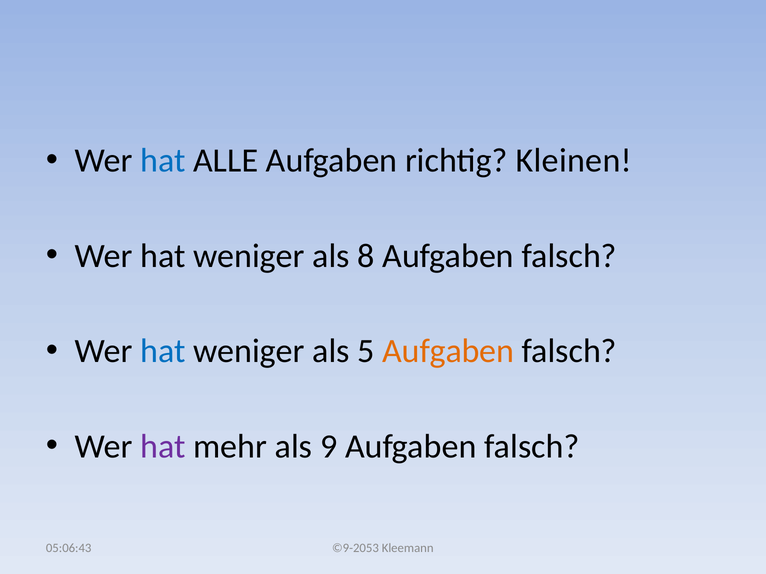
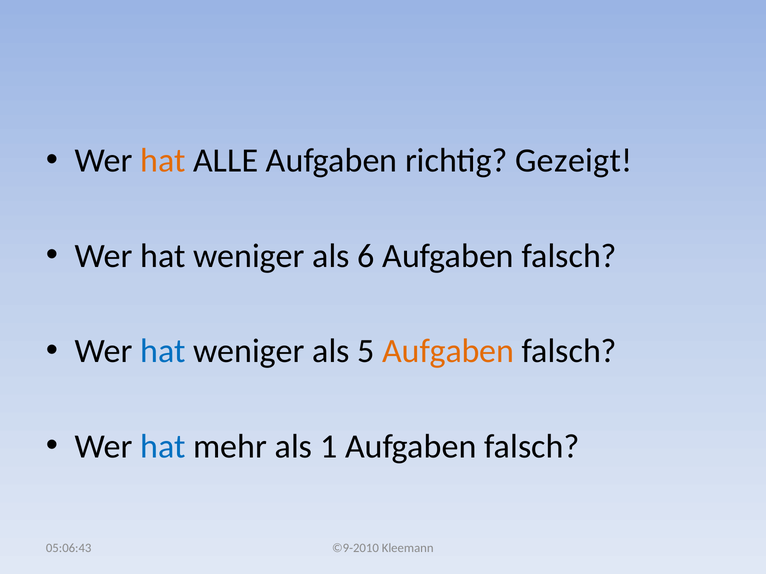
hat colour: blue -> orange (163, 161)
Kleinen: Kleinen -> Gezeigt (574, 161)
8: 8 -> 6 (366, 256)
hat colour: purple -> blue (163, 447)
9: 9 -> 1 (329, 447)
©9-2053: ©9-2053 -> ©9-2010 (355, 549)
